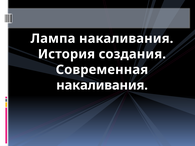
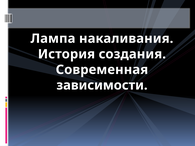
накаливания: накаливания -> зависимости (102, 85)
